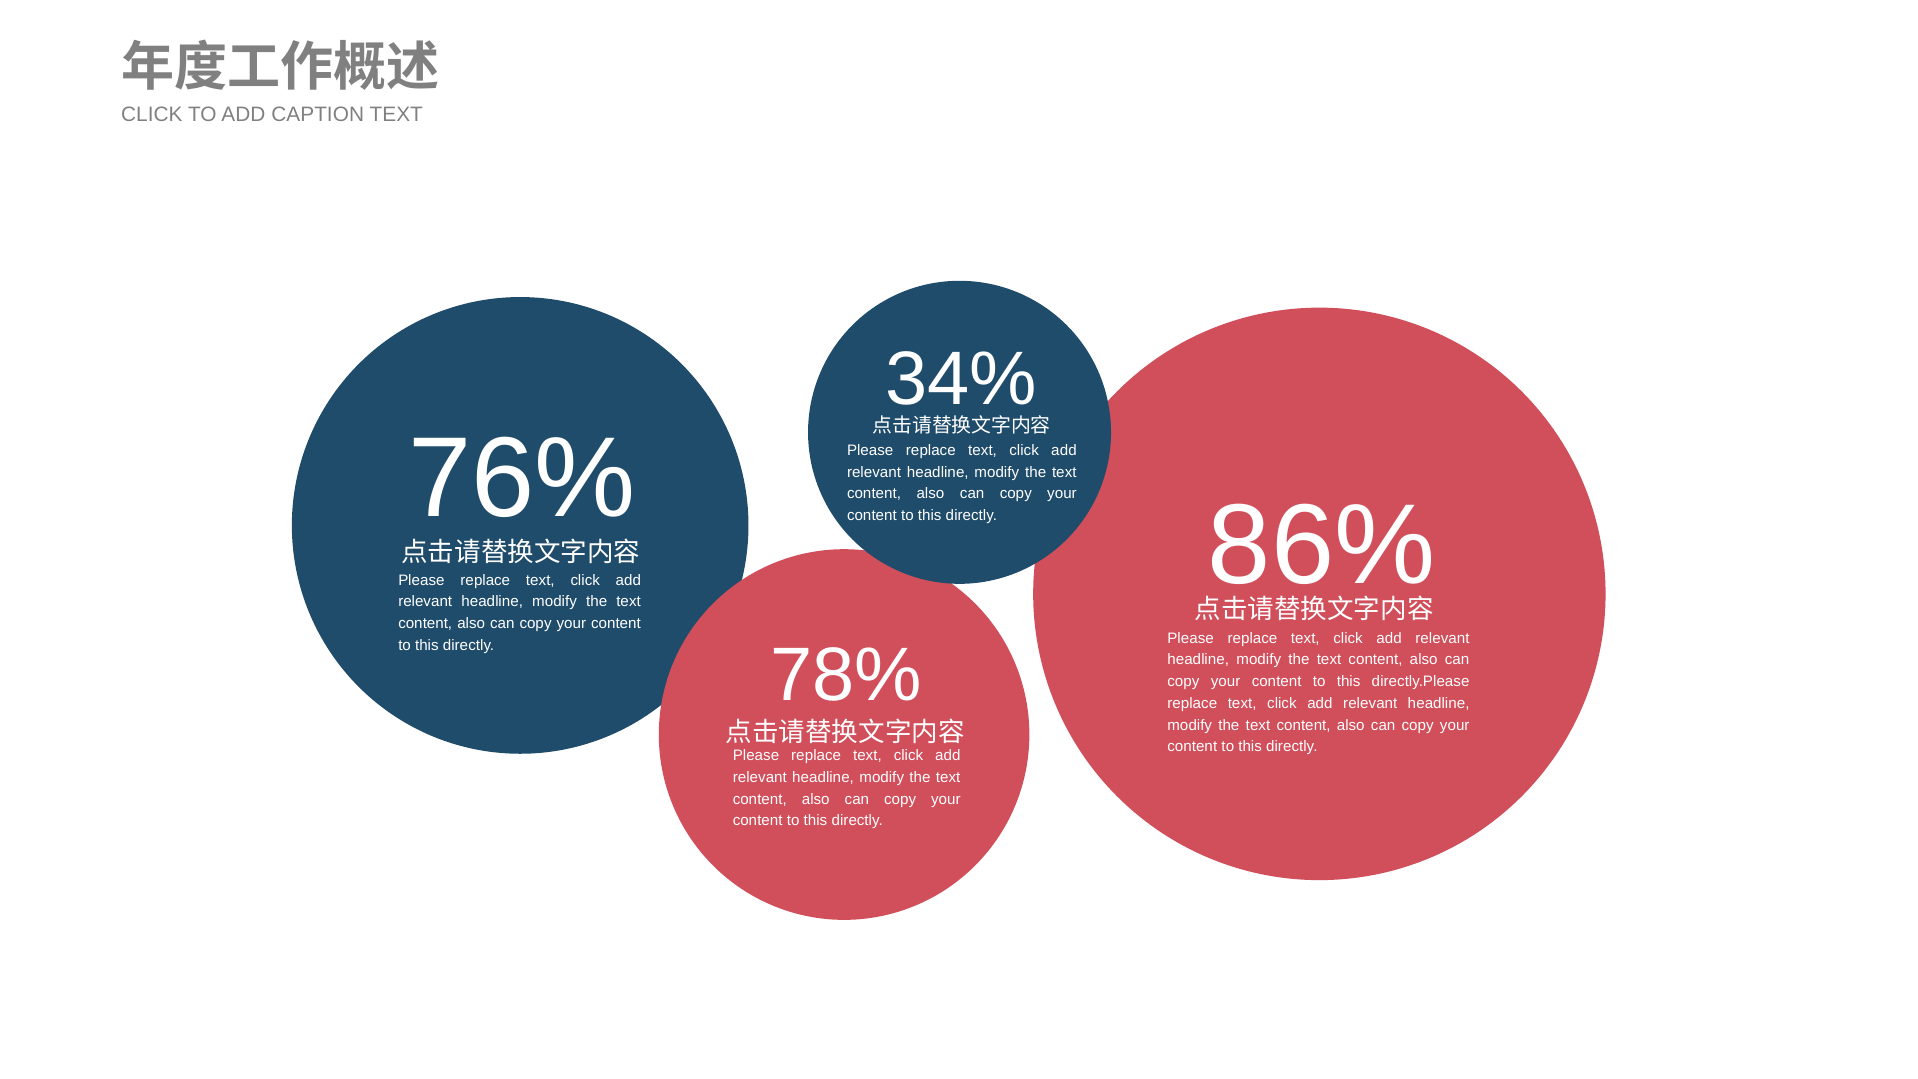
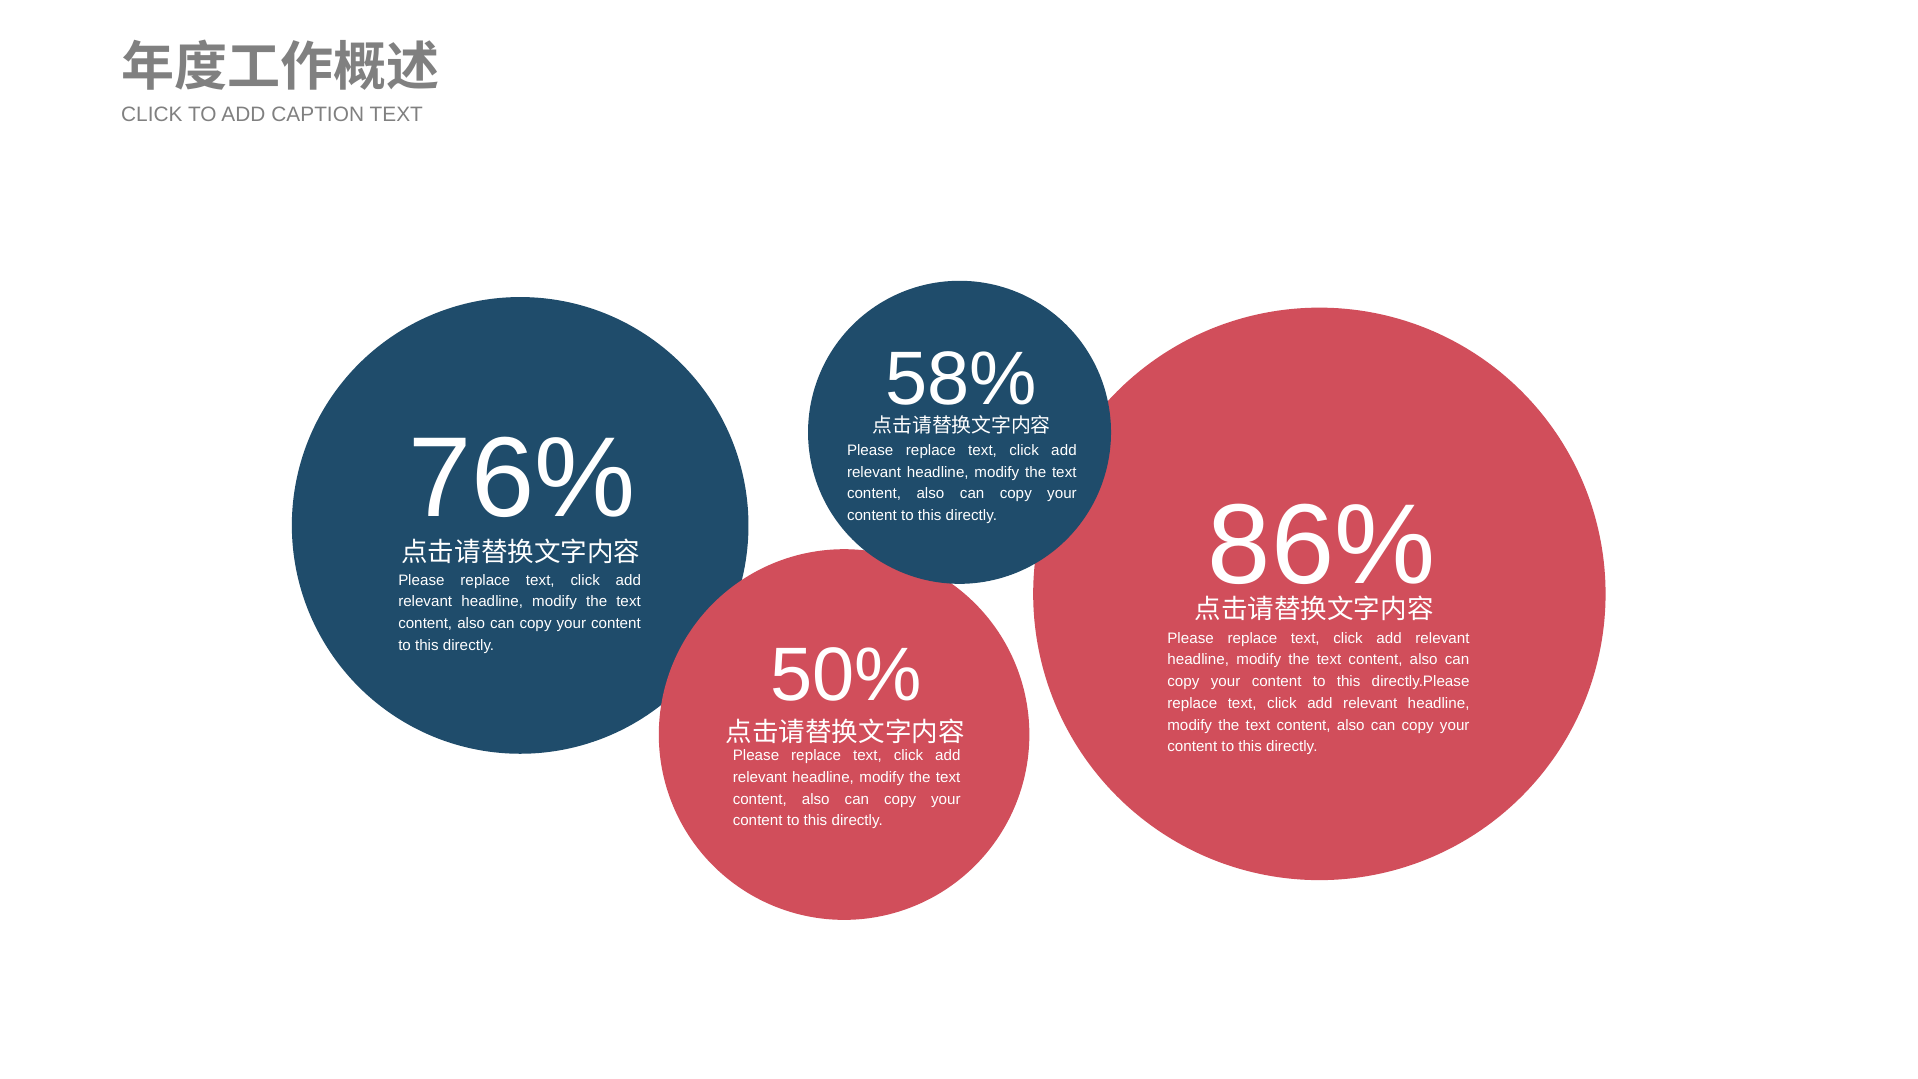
34%: 34% -> 58% (962, 379)
78%: 78% -> 50% (846, 675)
